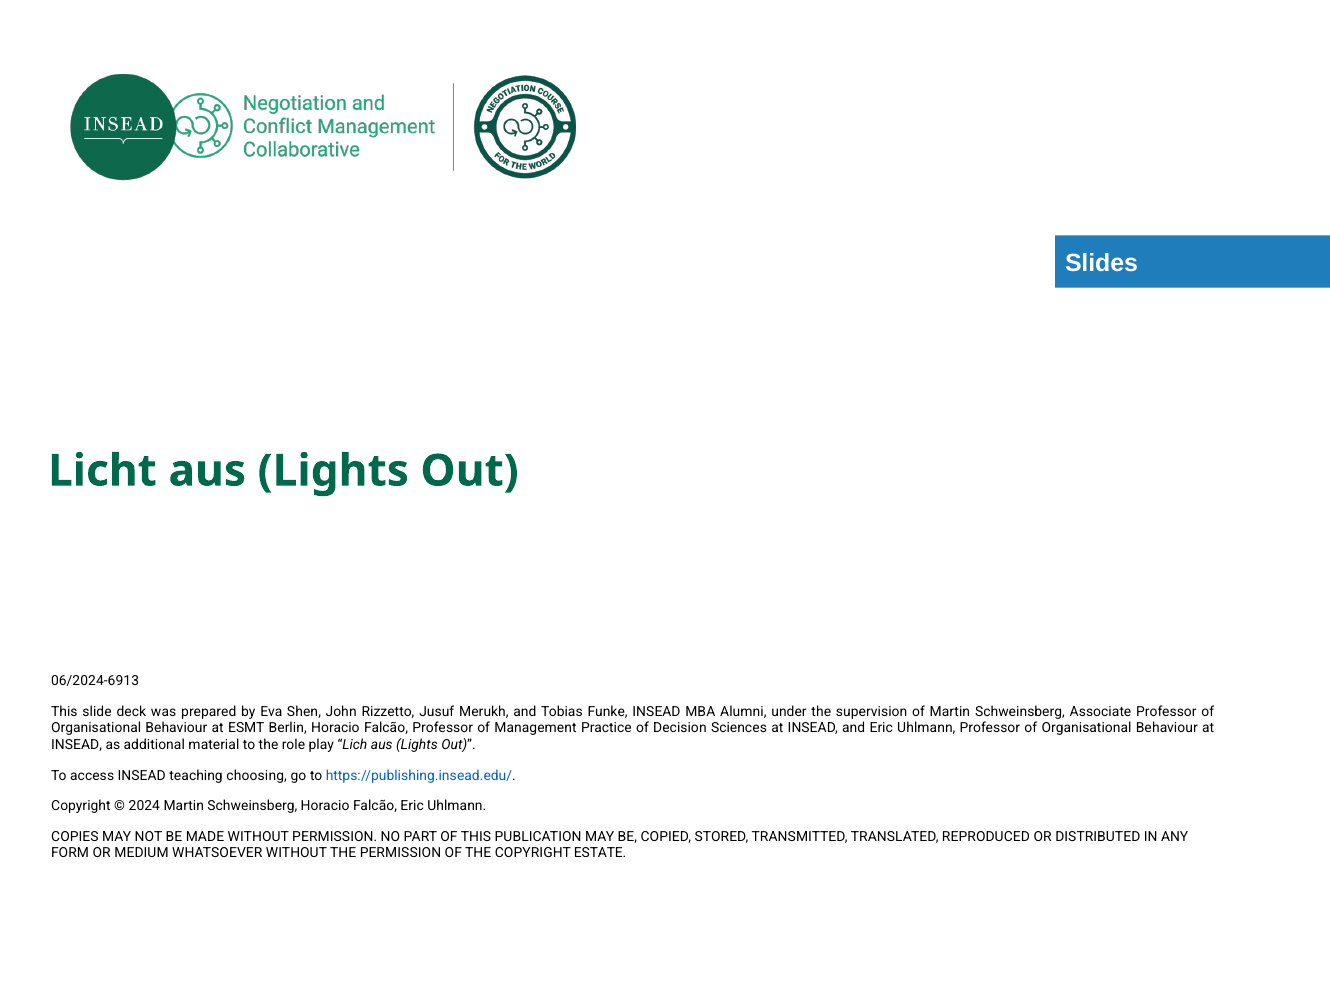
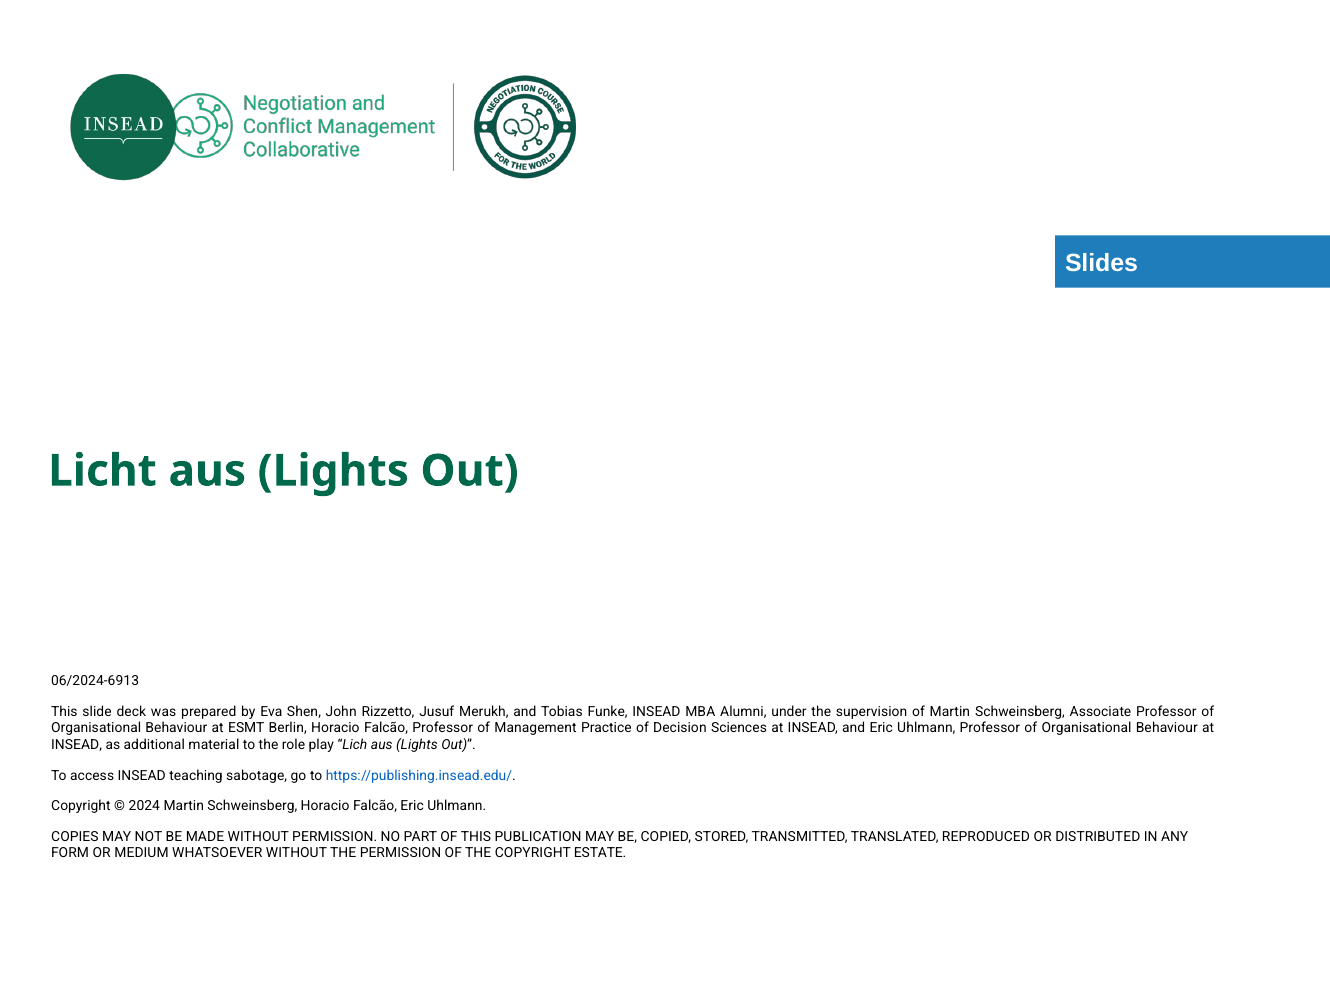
choosing: choosing -> sabotage (257, 776)
